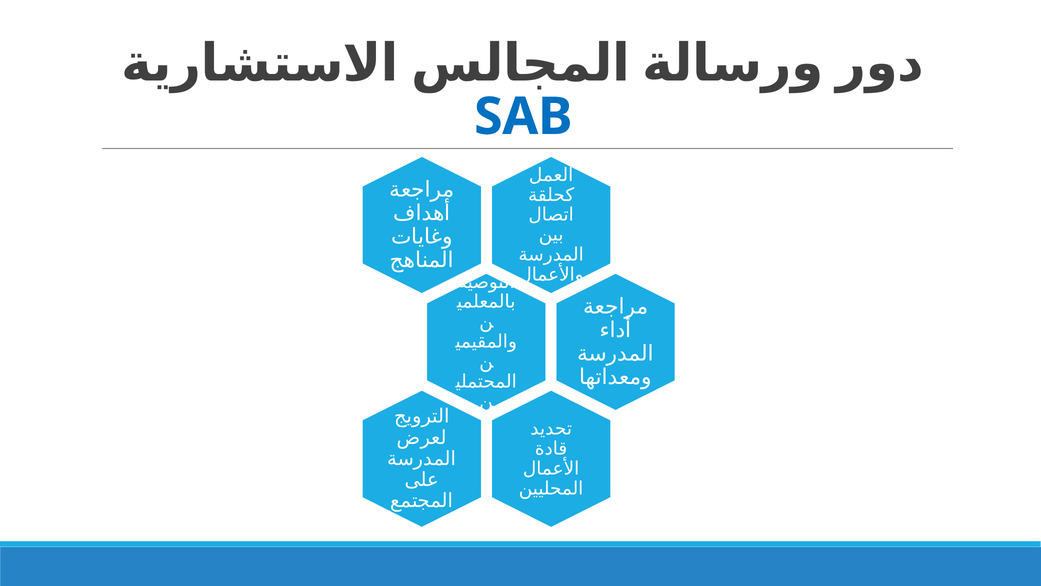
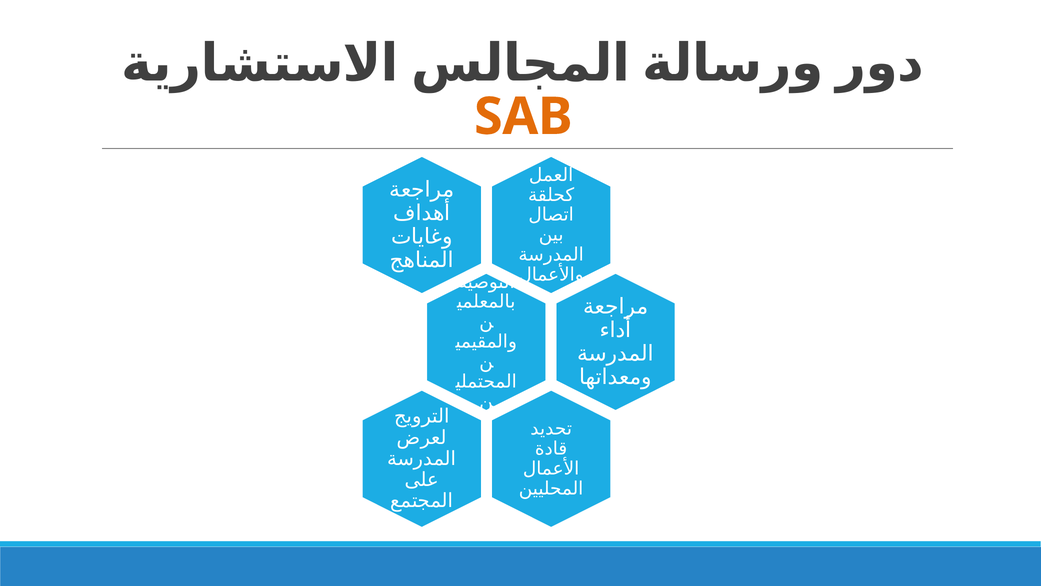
SAB colour: blue -> orange (523, 117)
